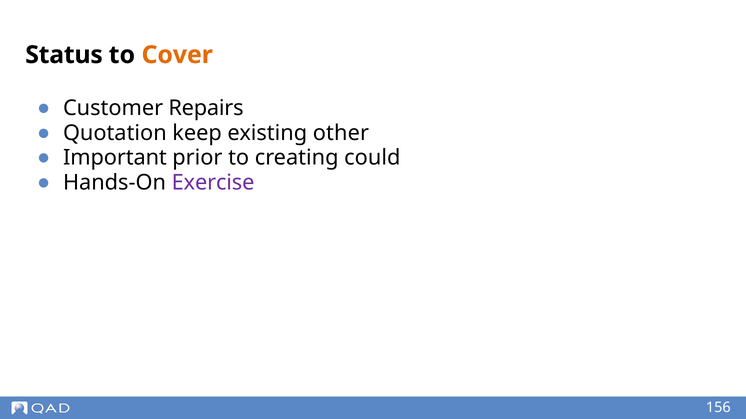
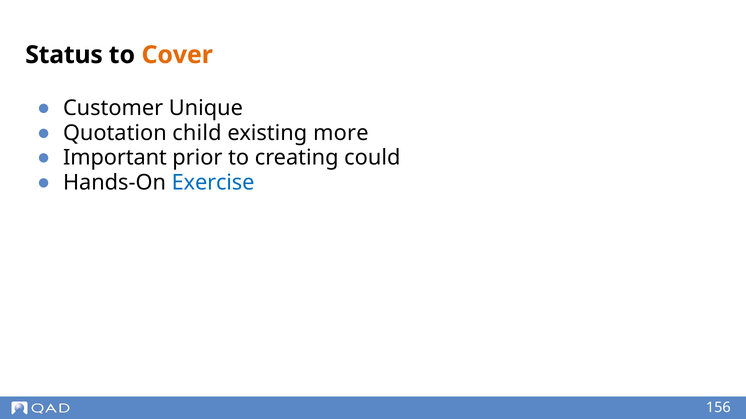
Repairs: Repairs -> Unique (206, 108)
keep: keep -> child (197, 133)
other: other -> more (341, 133)
Exercise colour: purple -> blue (213, 183)
